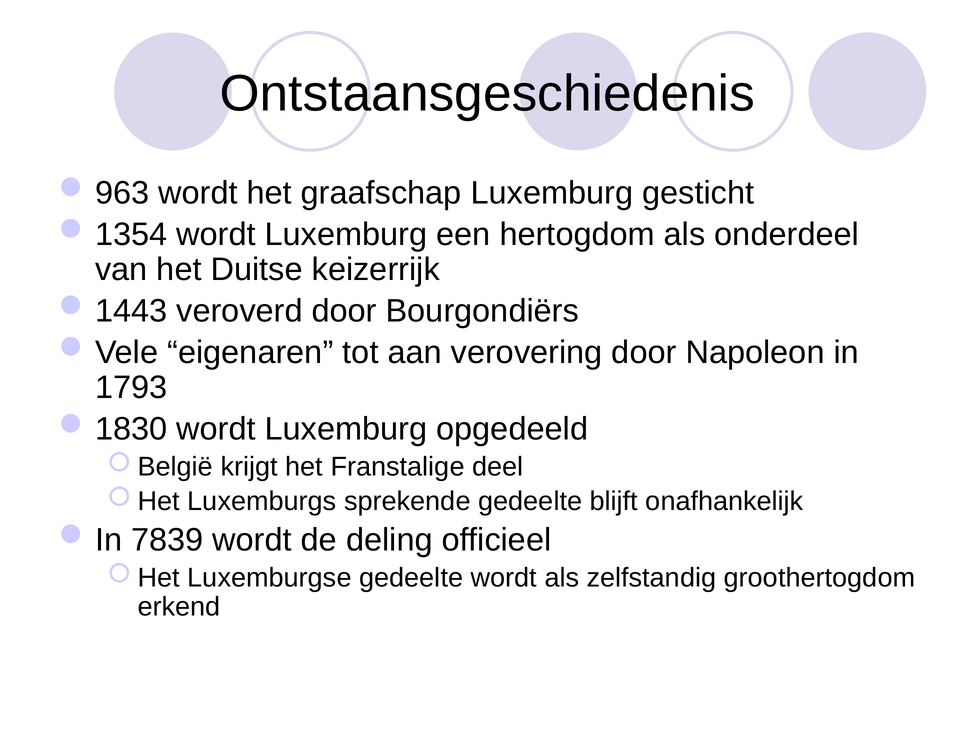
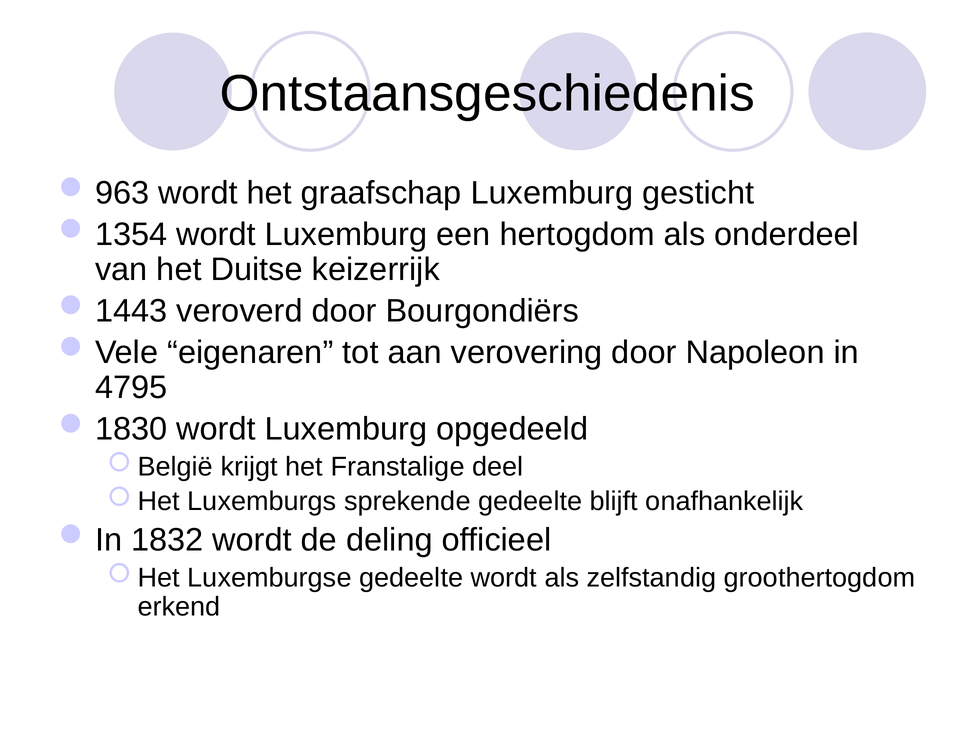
1793: 1793 -> 4795 (131, 388)
7839: 7839 -> 1832 (167, 540)
